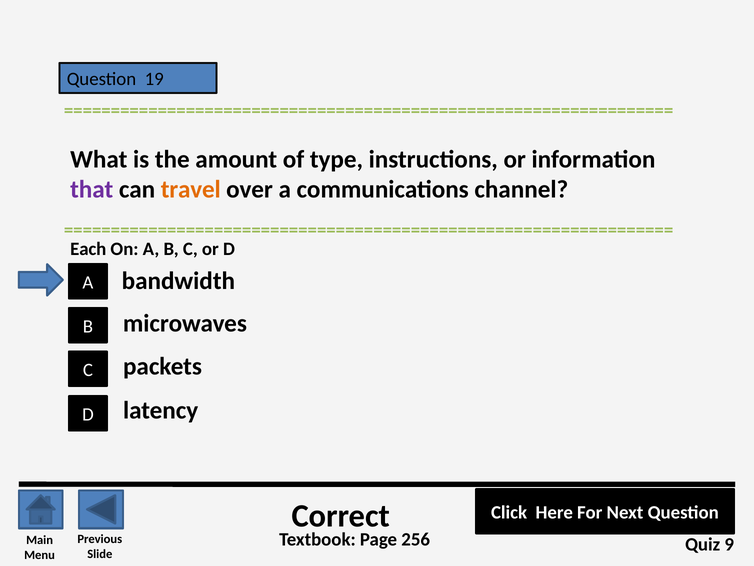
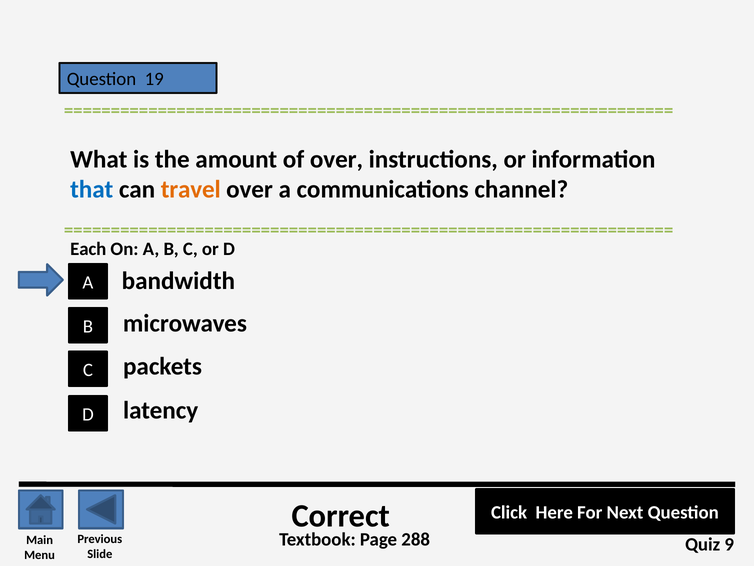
of type: type -> over (336, 159)
that colour: purple -> blue (92, 190)
256: 256 -> 288 (416, 539)
